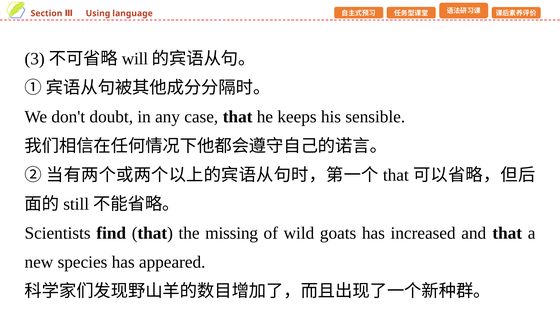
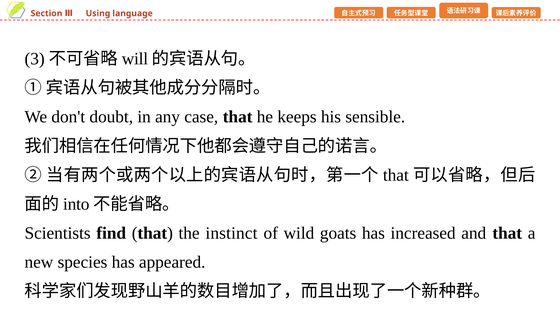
still: still -> into (76, 204)
missing: missing -> instinct (231, 233)
